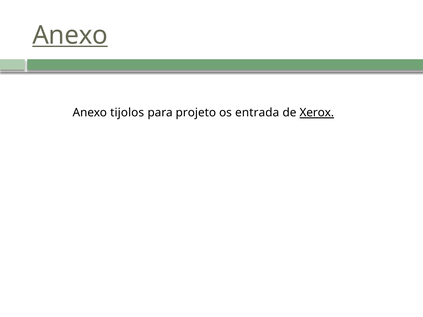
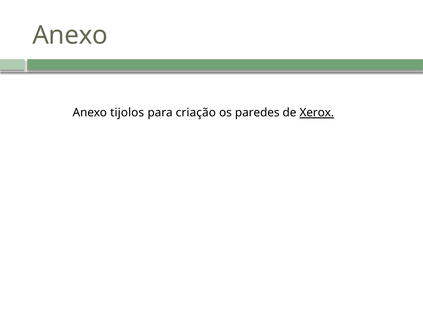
Anexo underline: present -> none (70, 35)
projeto: projeto -> criação (196, 113)
entrada: entrada -> paredes (257, 113)
